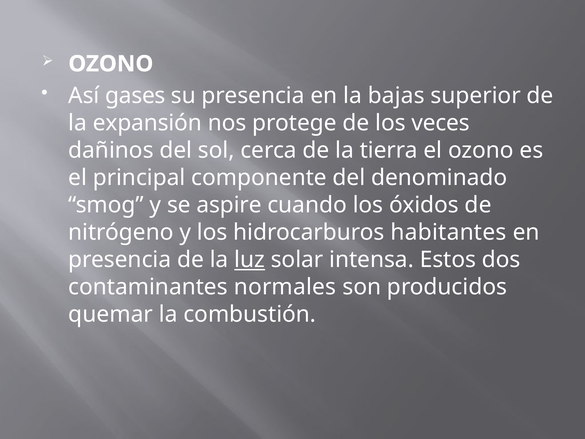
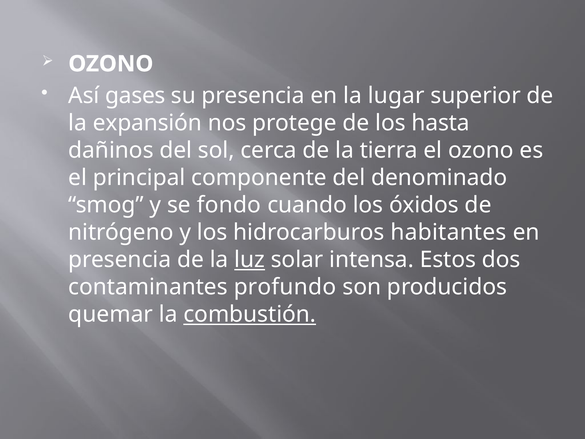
bajas: bajas -> lugar (396, 96)
veces: veces -> hasta (441, 123)
aspire: aspire -> fondo (229, 205)
normales: normales -> profundo (285, 287)
combustión underline: none -> present (250, 314)
